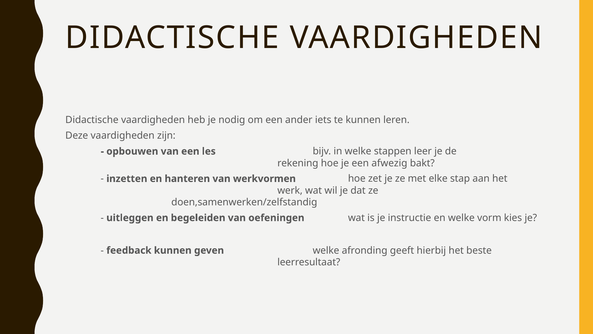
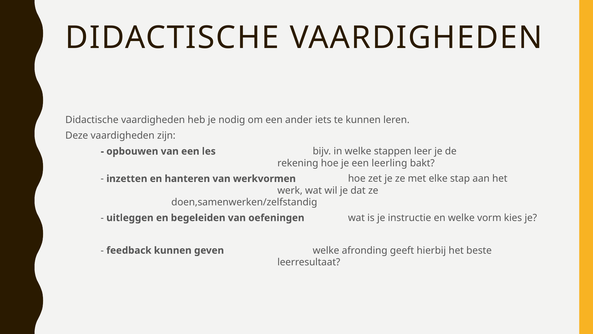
afwezig: afwezig -> leerling (389, 163)
